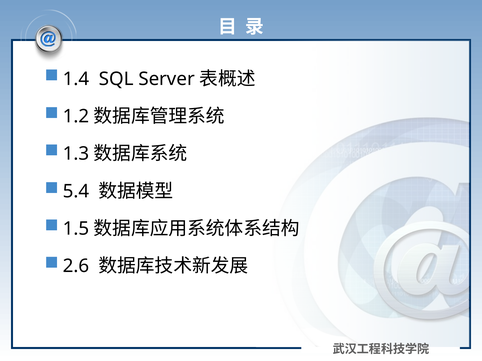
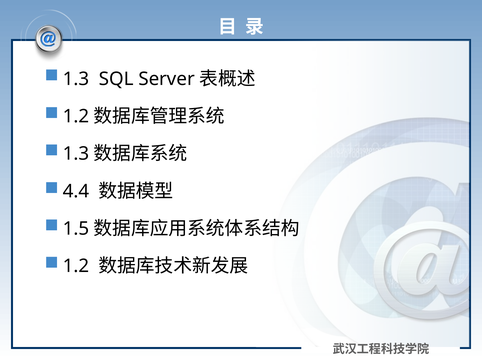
1.4: 1.4 -> 1.3 (76, 79)
5.4: 5.4 -> 4.4 (76, 191)
2.6: 2.6 -> 1.2 (76, 267)
